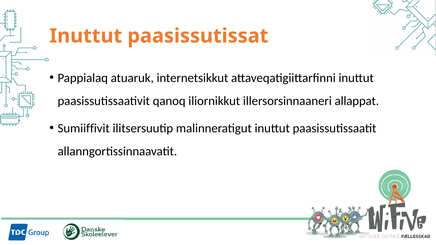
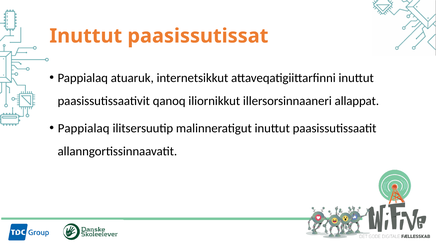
Sumiiffivit: Sumiiffivit -> Pappialaq (84, 128)
